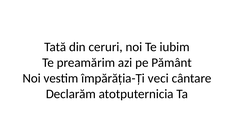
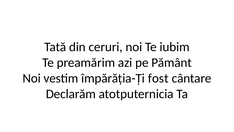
veci: veci -> fost (158, 78)
